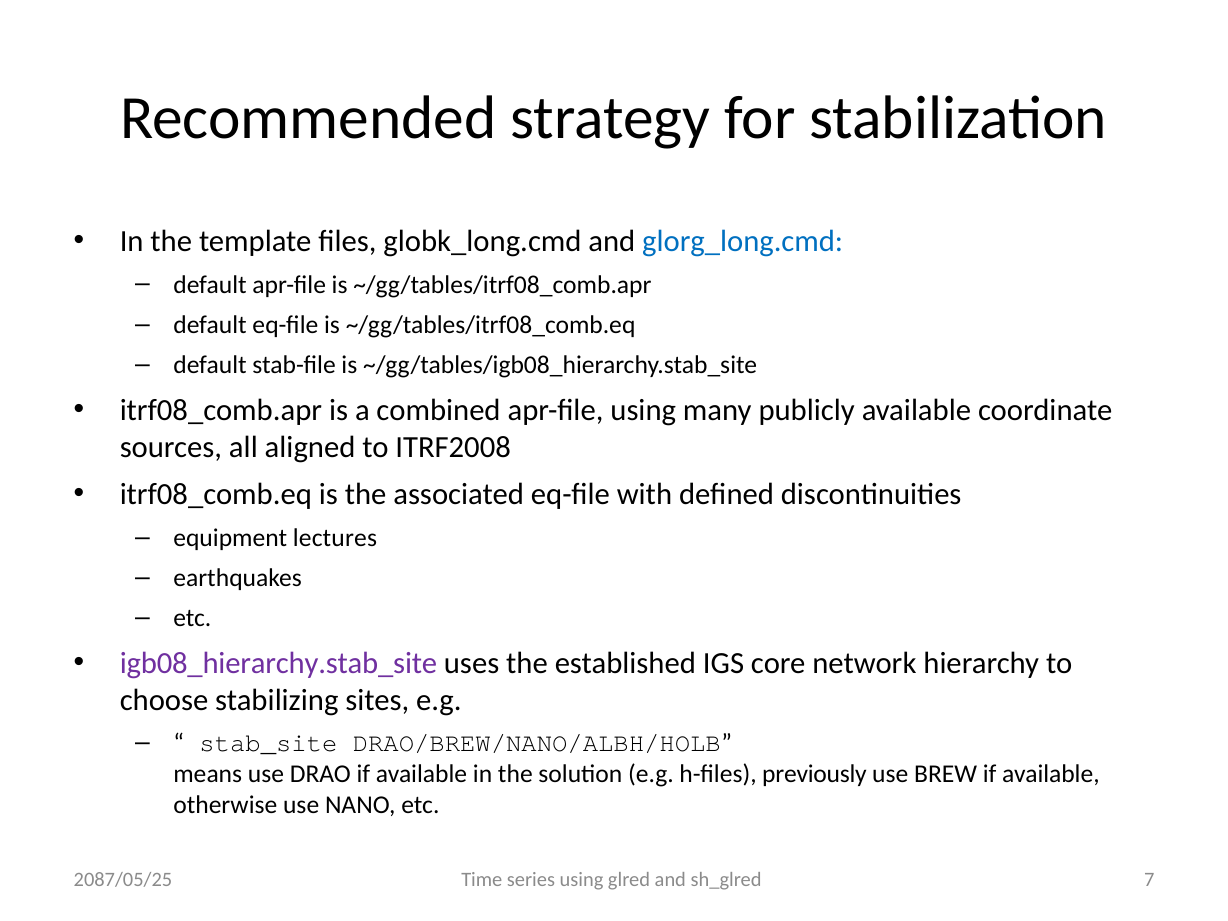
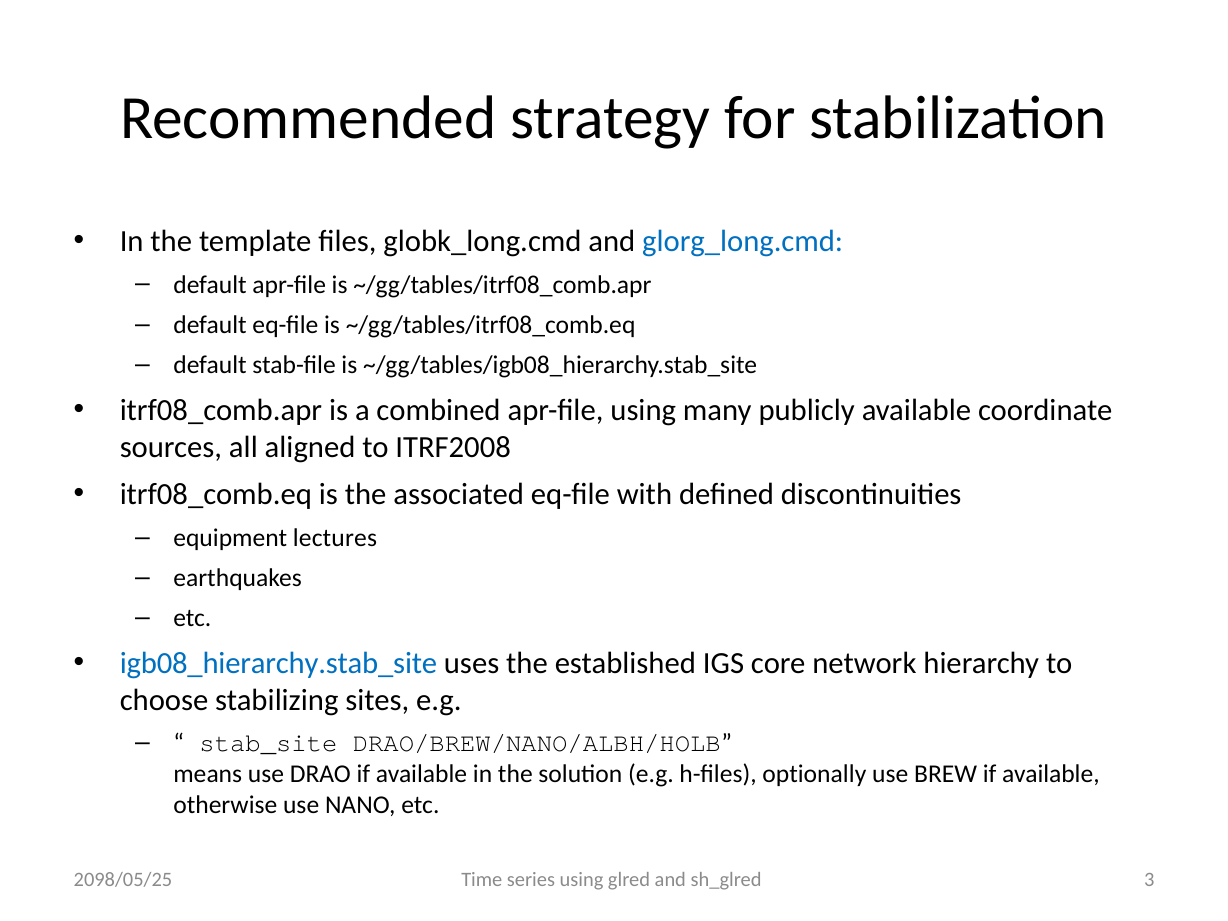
igb08_hierarchy.stab_site colour: purple -> blue (278, 663)
previously: previously -> optionally (814, 774)
7: 7 -> 3 (1149, 879)
2087/05/25: 2087/05/25 -> 2098/05/25 (123, 880)
